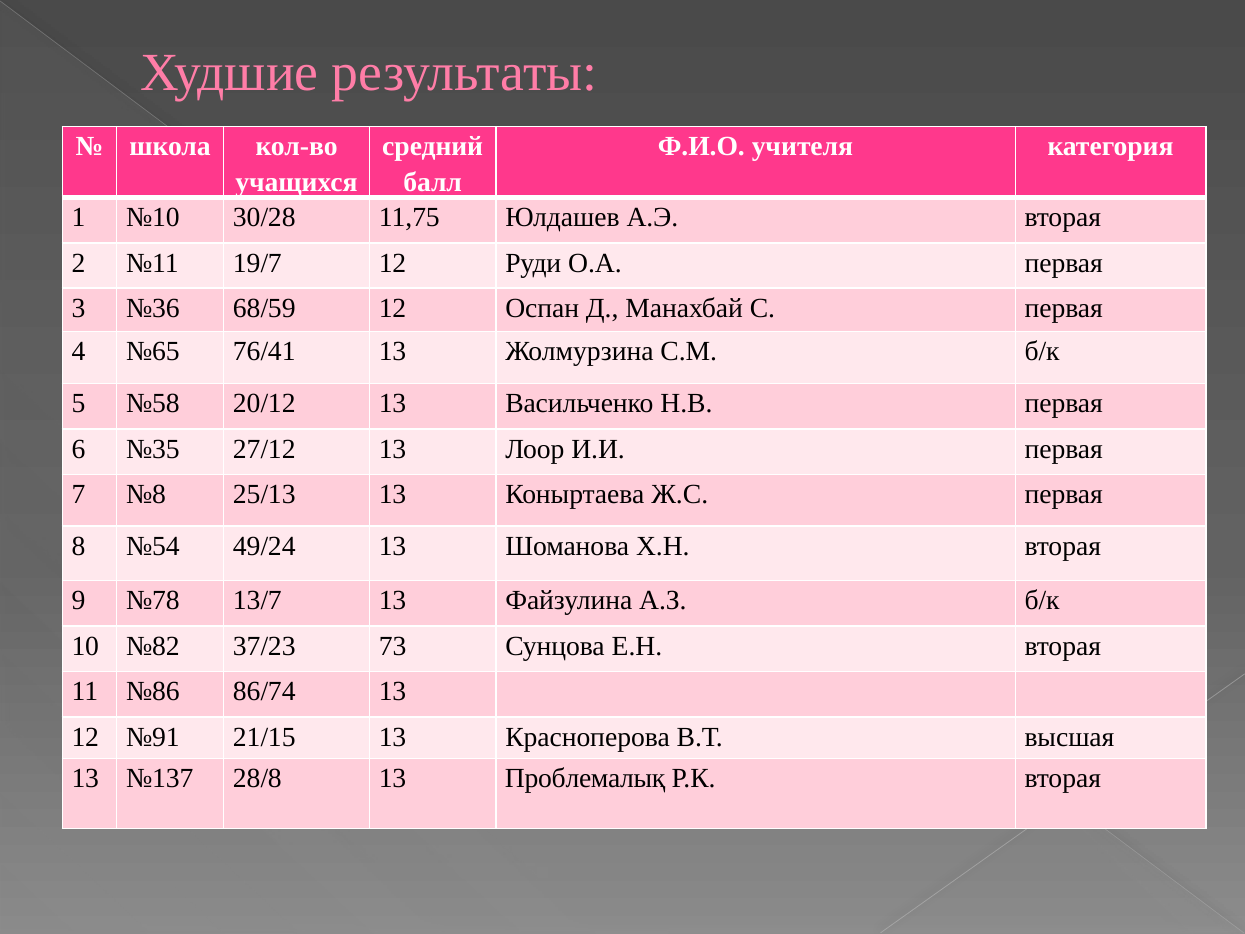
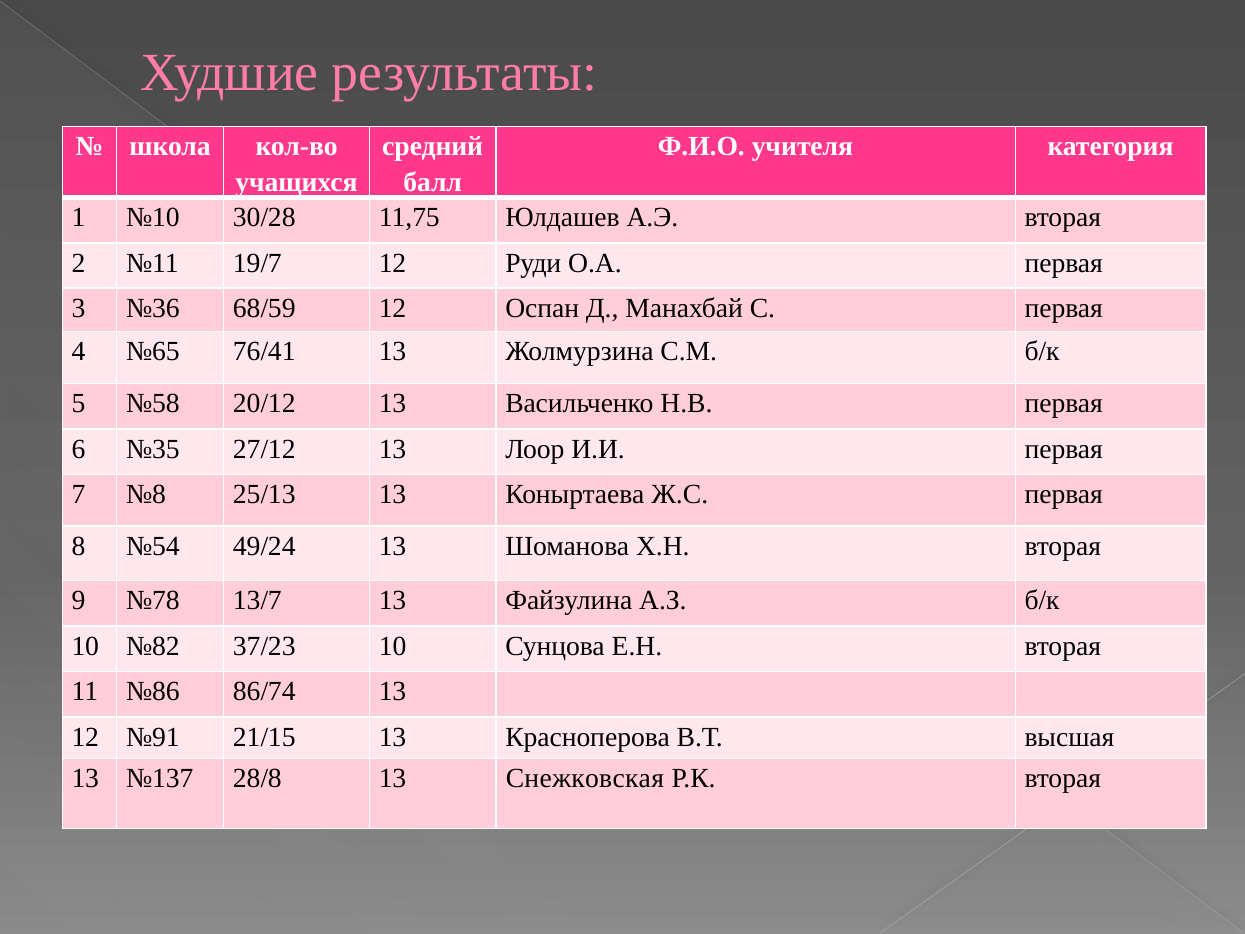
37/23 73: 73 -> 10 (393, 646)
Проблемалық: Проблемалық -> Снежковская (585, 778)
